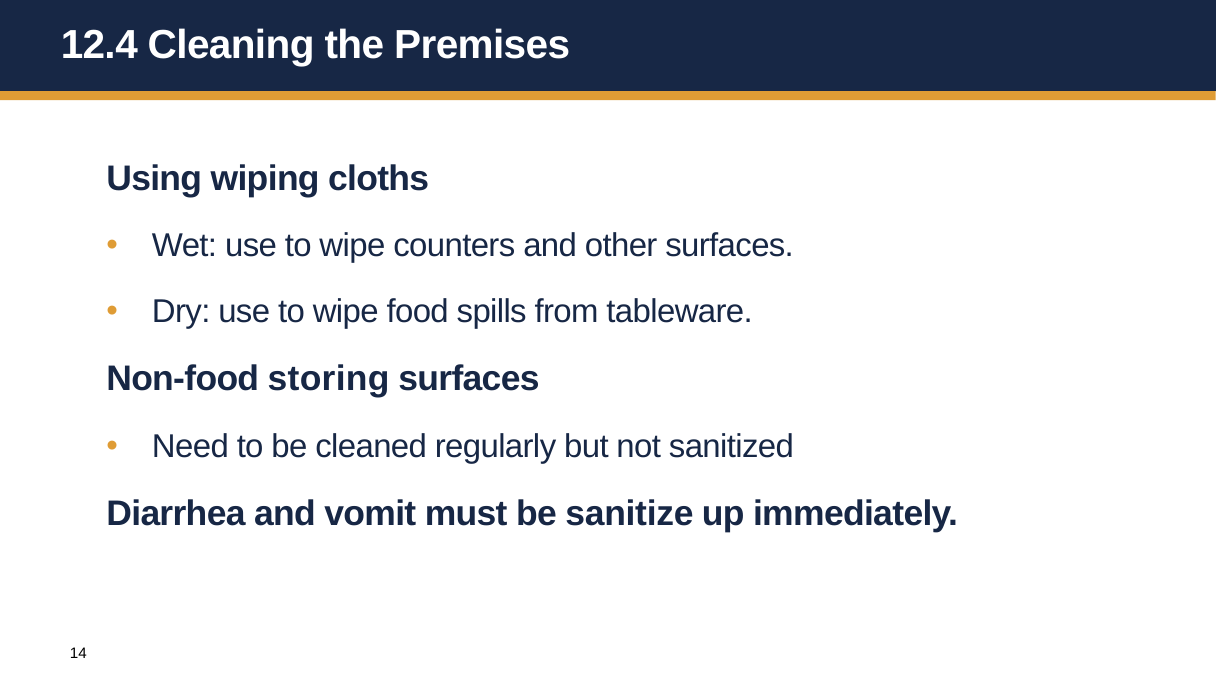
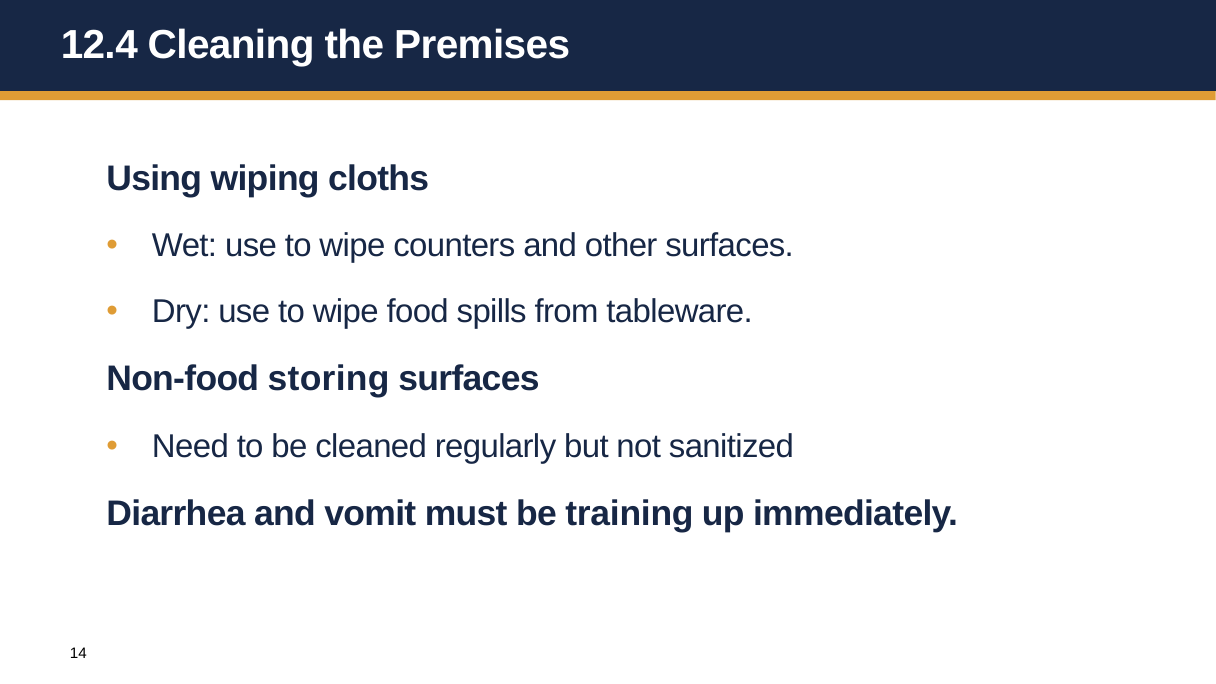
sanitize: sanitize -> training (629, 514)
